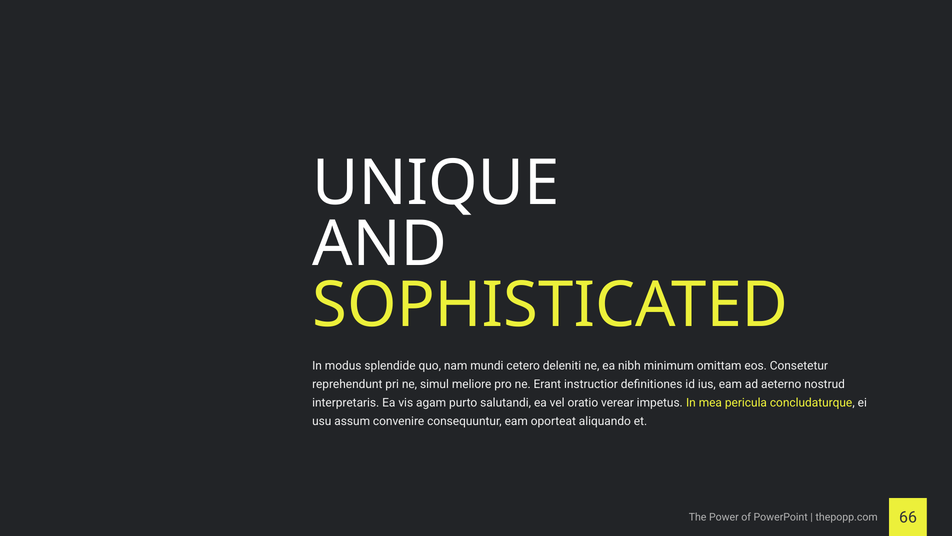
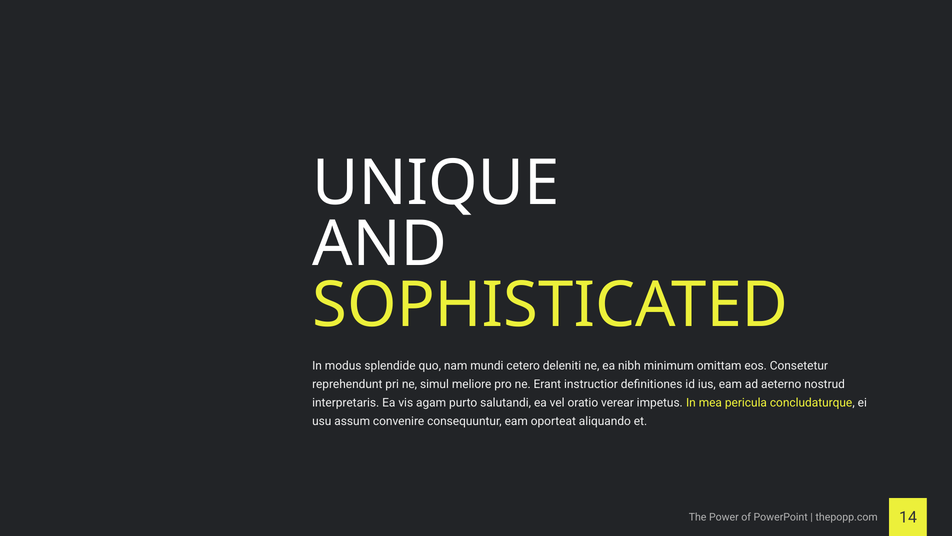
66: 66 -> 14 (908, 517)
